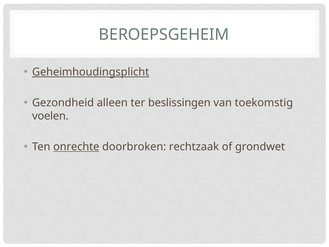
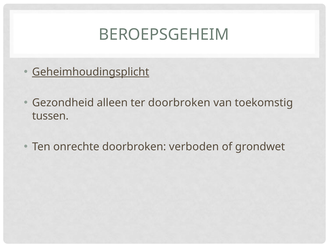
ter beslissingen: beslissingen -> doorbroken (179, 103)
voelen: voelen -> tussen (50, 116)
onrechte underline: present -> none (76, 147)
rechtzaak: rechtzaak -> verboden (194, 147)
